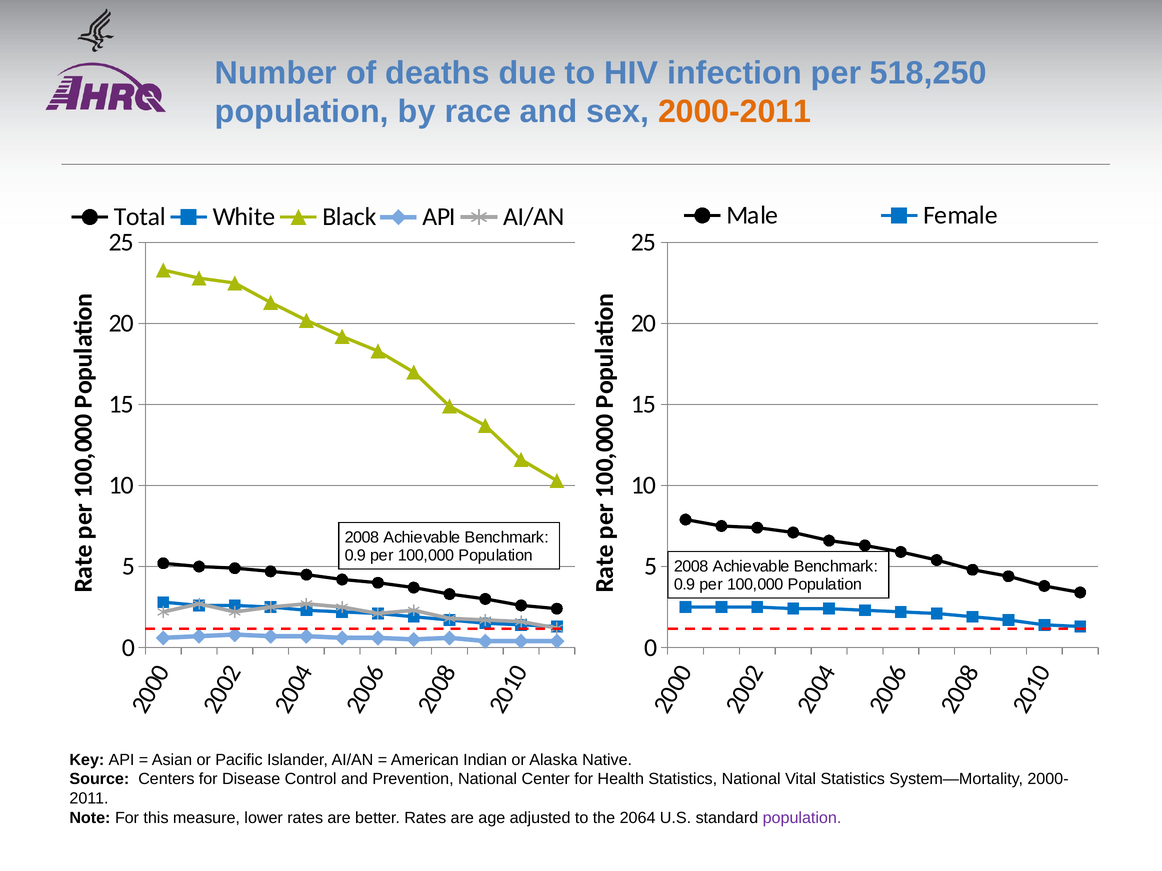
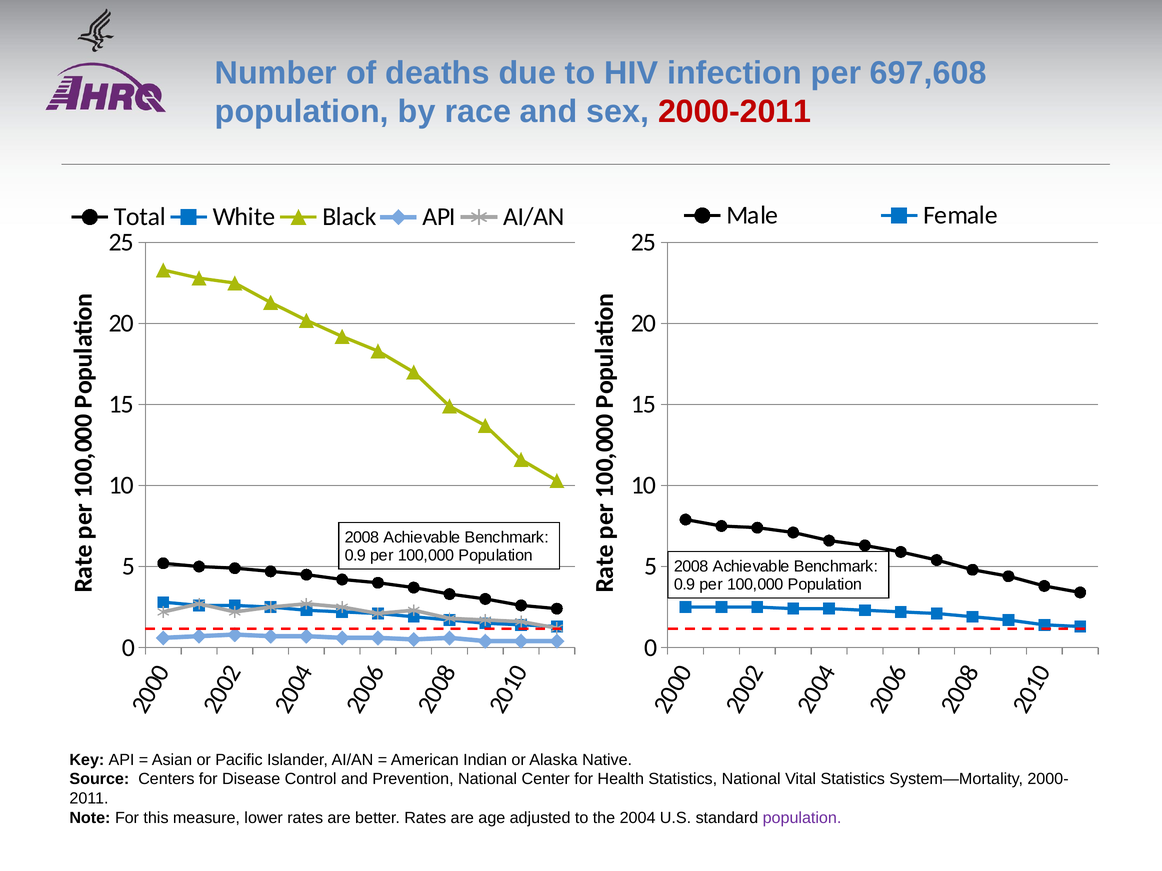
518,250: 518,250 -> 697,608 (928, 73)
2000-2011 colour: orange -> red (735, 112)
2064: 2064 -> 2004 (638, 818)
